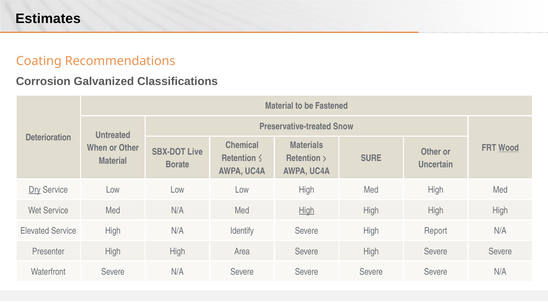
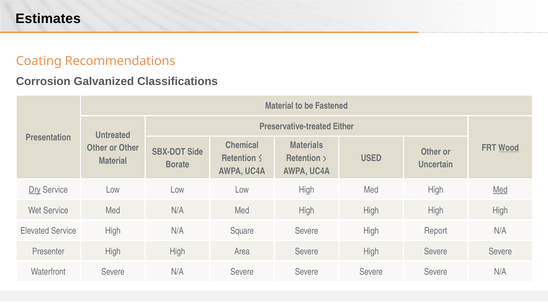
Snow: Snow -> Either (343, 127)
Deterioration: Deterioration -> Presentation (48, 138)
When: When -> Other (97, 148)
Live: Live -> Side (195, 152)
SURE: SURE -> USED (371, 158)
Med underline: none -> present (500, 190)
High underline: present -> none (307, 211)
Identify: Identify -> Square (242, 231)
